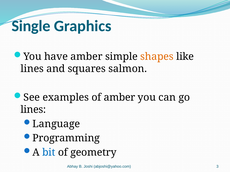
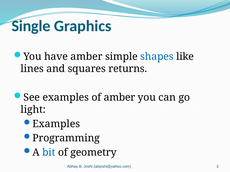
shapes colour: orange -> blue (157, 57)
salmon: salmon -> returns (128, 69)
lines: lines -> light (33, 110)
Language: Language -> Examples (56, 124)
